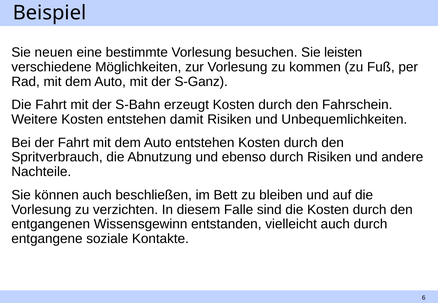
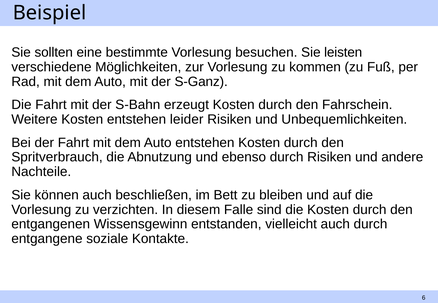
neuen: neuen -> sollten (54, 53)
damit: damit -> leider (187, 119)
